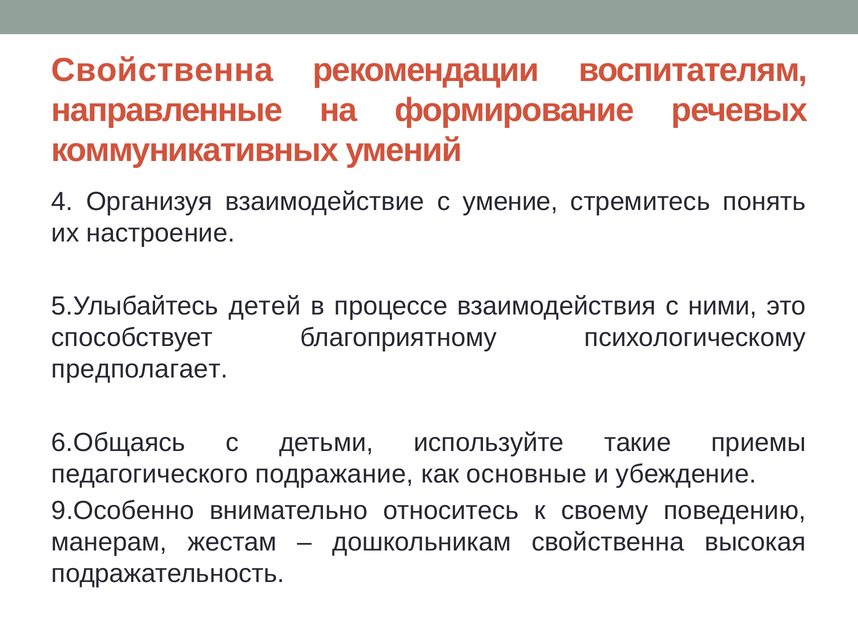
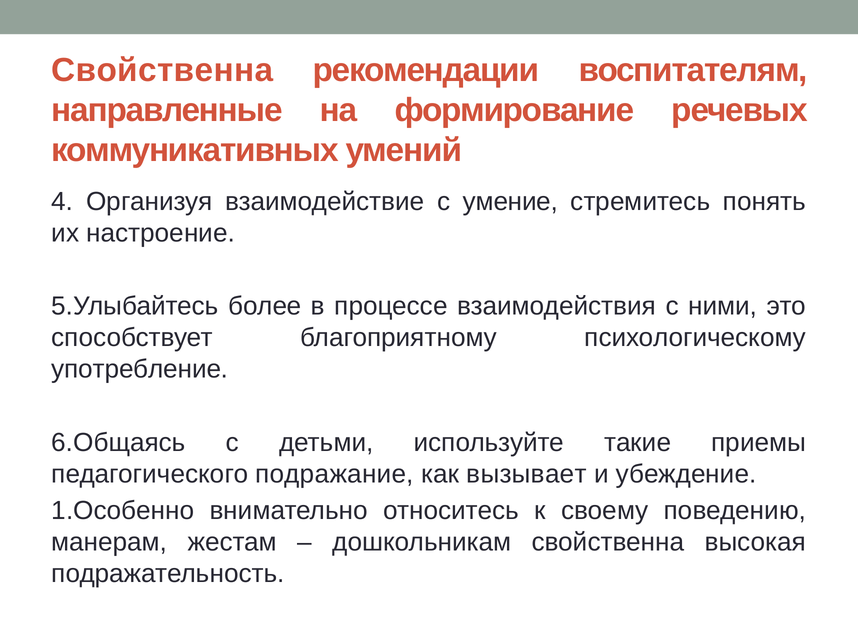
детей: детей -> более (265, 307)
предполагает: предполагает -> употребление (140, 369)
основные: основные -> вызывает (527, 474)
9.Особенно: 9.Особенно -> 1.Особенно (123, 511)
